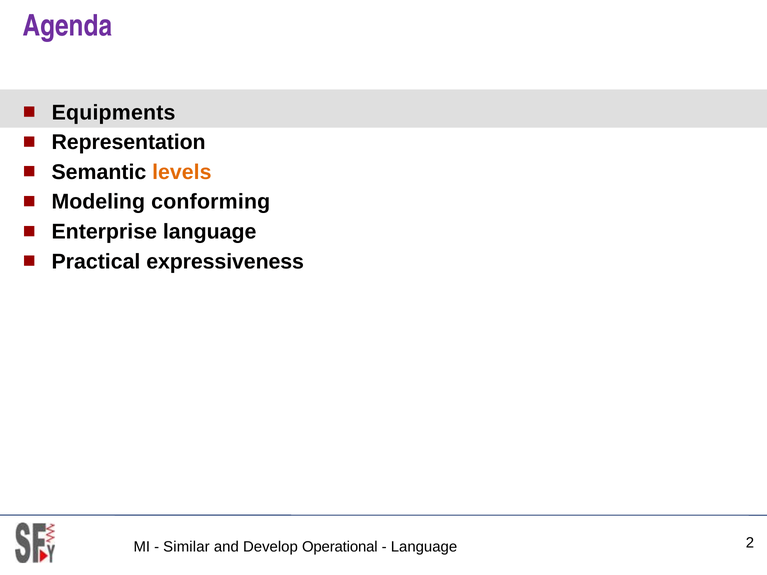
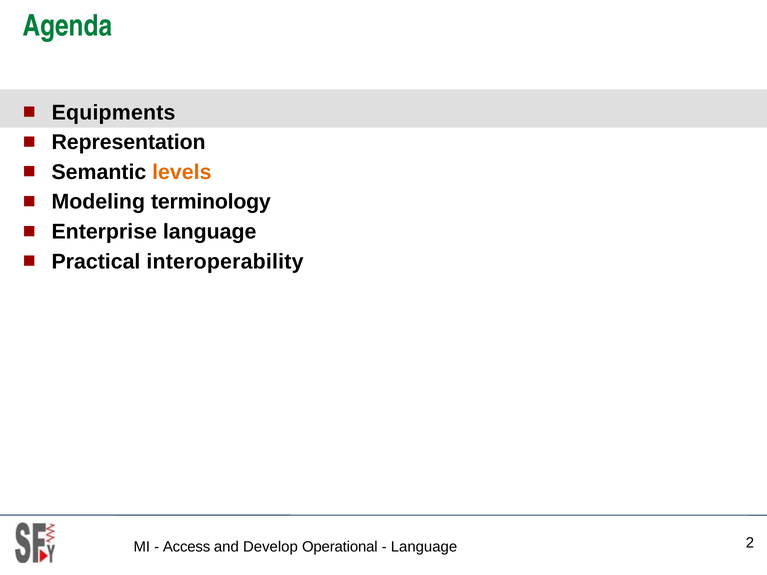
Agenda colour: purple -> green (67, 26)
conforming: conforming -> terminology (211, 202)
expressiveness: expressiveness -> interoperability (225, 262)
Similar: Similar -> Access (187, 547)
